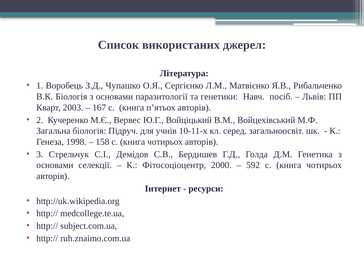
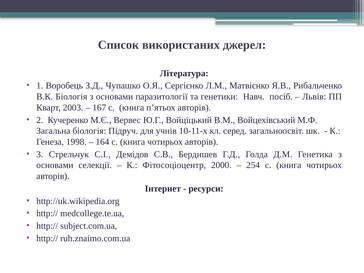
158: 158 -> 164 (102, 142)
592: 592 -> 254 (253, 165)
